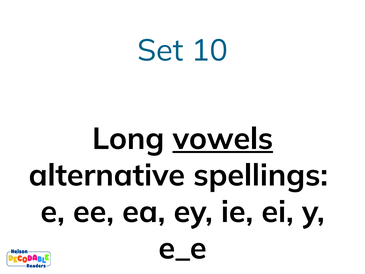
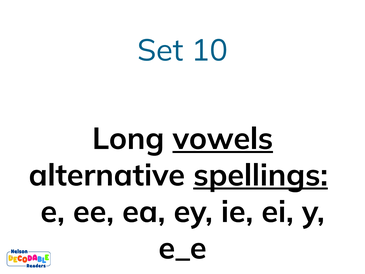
spellings underline: none -> present (261, 175)
